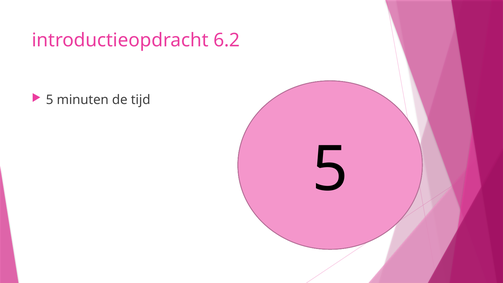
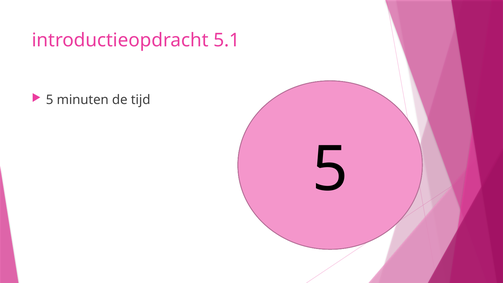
6.2: 6.2 -> 5.1 (227, 40)
